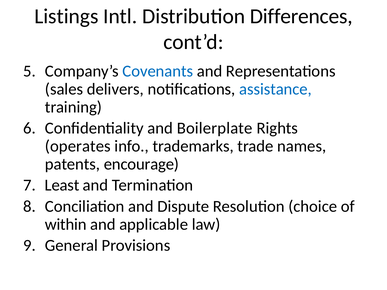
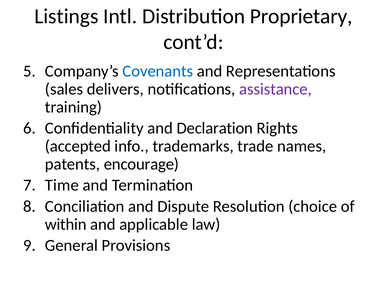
Differences: Differences -> Proprietary (301, 16)
assistance colour: blue -> purple (275, 89)
Boilerplate: Boilerplate -> Declaration (215, 128)
operates: operates -> accepted (78, 146)
Least: Least -> Time (62, 185)
